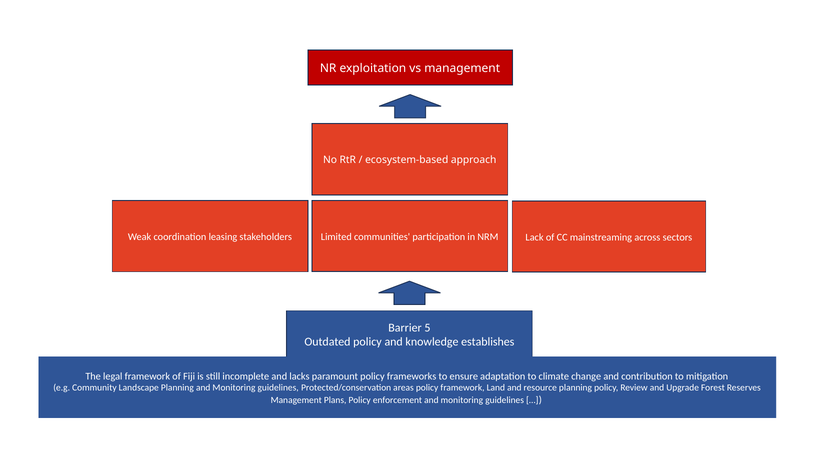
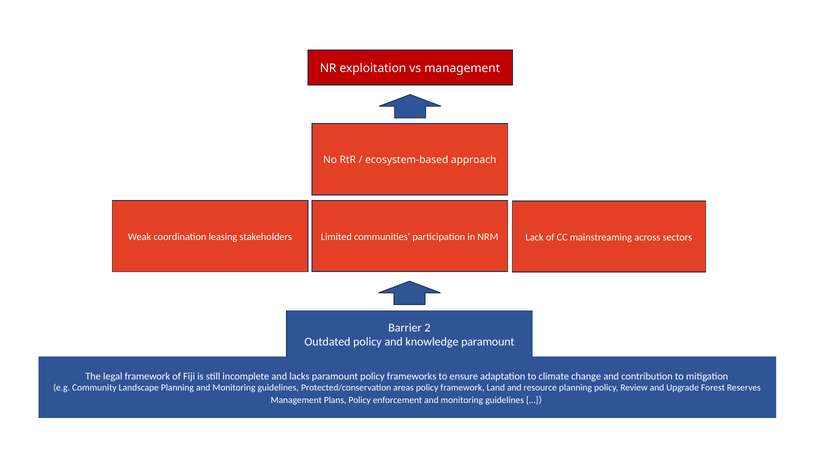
5: 5 -> 2 (427, 327)
knowledge establishes: establishes -> paramount (488, 342)
